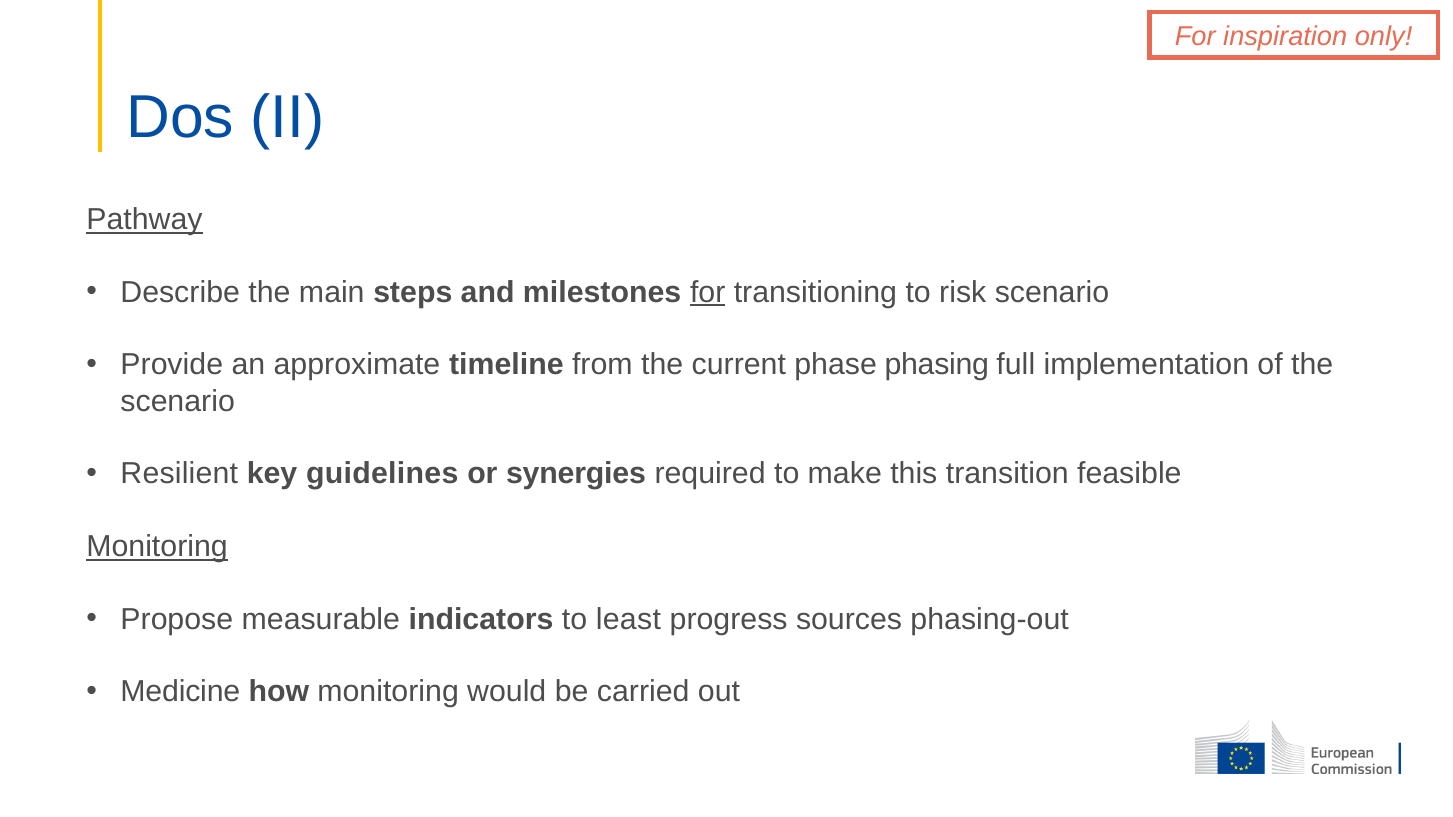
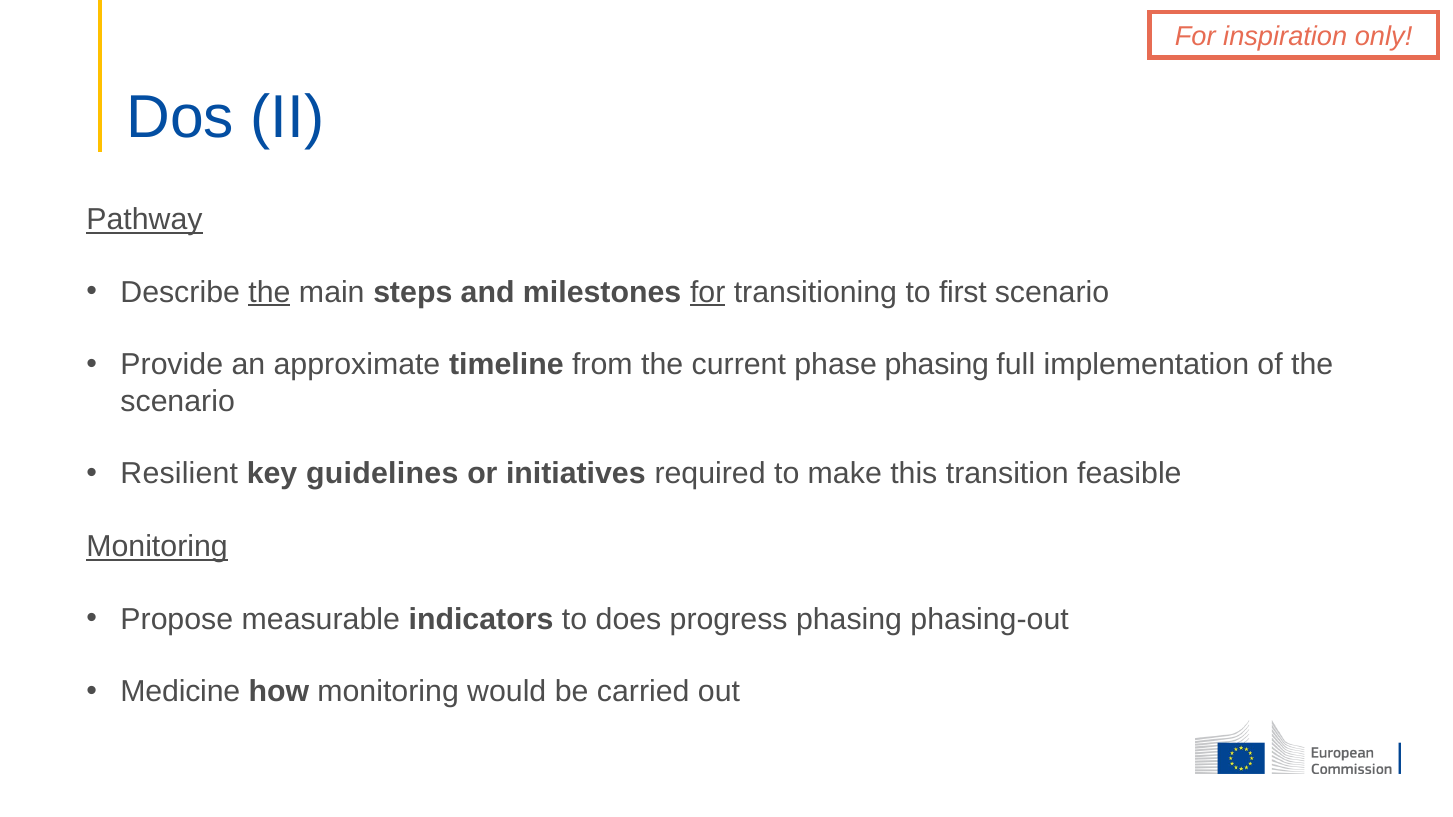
the underline: none -> present (269, 292)
risk: risk -> first (963, 292)
synergies: synergies -> initiatives (576, 474)
least: least -> does (629, 619)
progress sources: sources -> phasing (849, 619)
